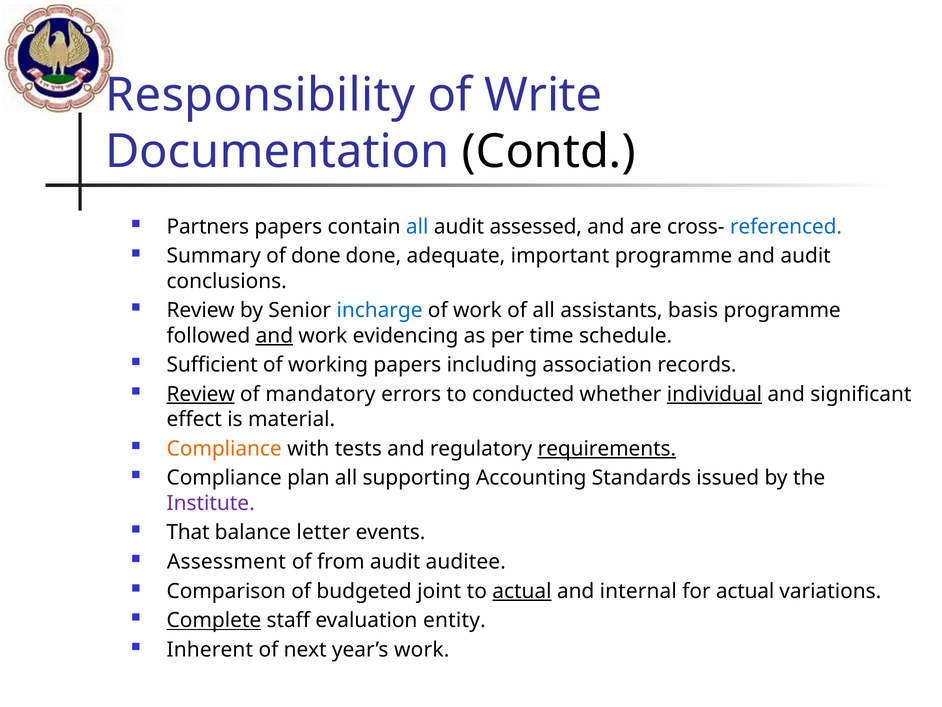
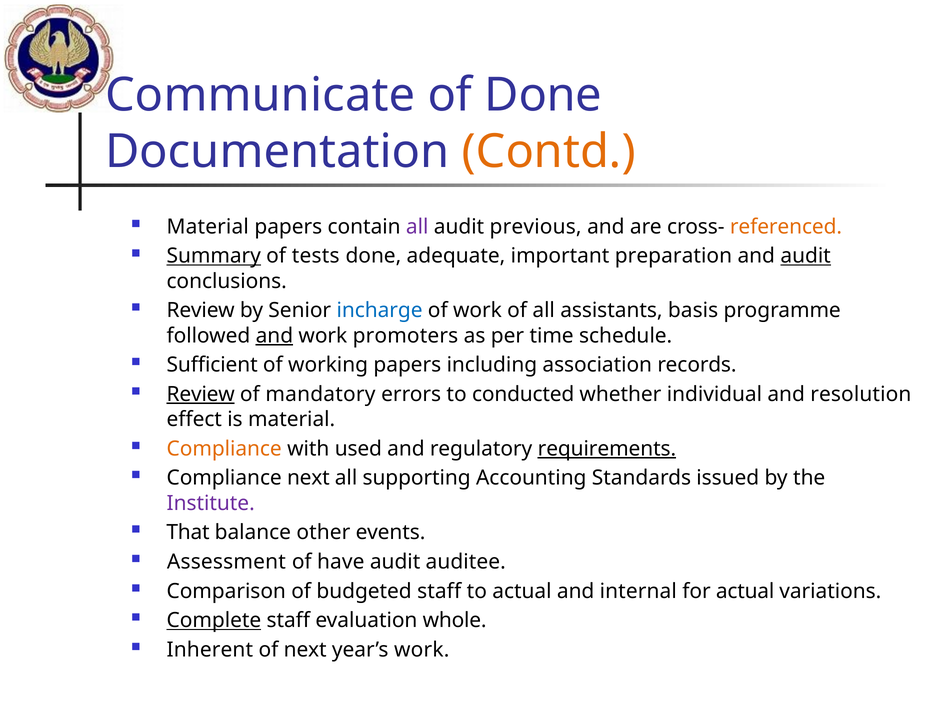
Responsibility: Responsibility -> Communicate (260, 95)
of Write: Write -> Done (543, 95)
Contd colour: black -> orange (549, 152)
Partners: Partners -> Material (208, 227)
all colour: blue -> purple (417, 227)
assessed: assessed -> previous (536, 227)
referenced colour: blue -> orange (786, 227)
Summary underline: none -> present (214, 256)
of done: done -> tests (316, 256)
important programme: programme -> preparation (673, 256)
audit underline: none -> present (806, 256)
evidencing: evidencing -> promoters (405, 335)
individual underline: present -> none (714, 394)
significant: significant -> resolution (861, 394)
tests: tests -> used (358, 448)
Compliance plan: plan -> next (308, 478)
letter: letter -> other (323, 532)
from: from -> have (341, 561)
budgeted joint: joint -> staff (439, 591)
actual underline: present -> none (522, 591)
entity: entity -> whole (455, 620)
